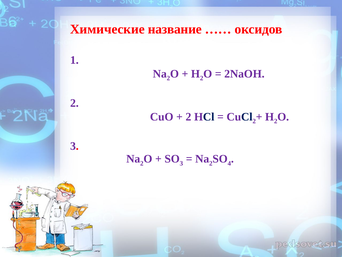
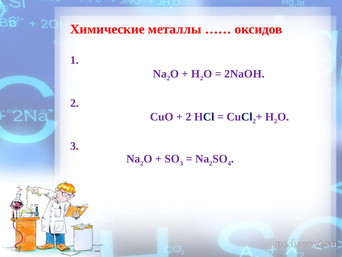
название: название -> металлы (175, 29)
